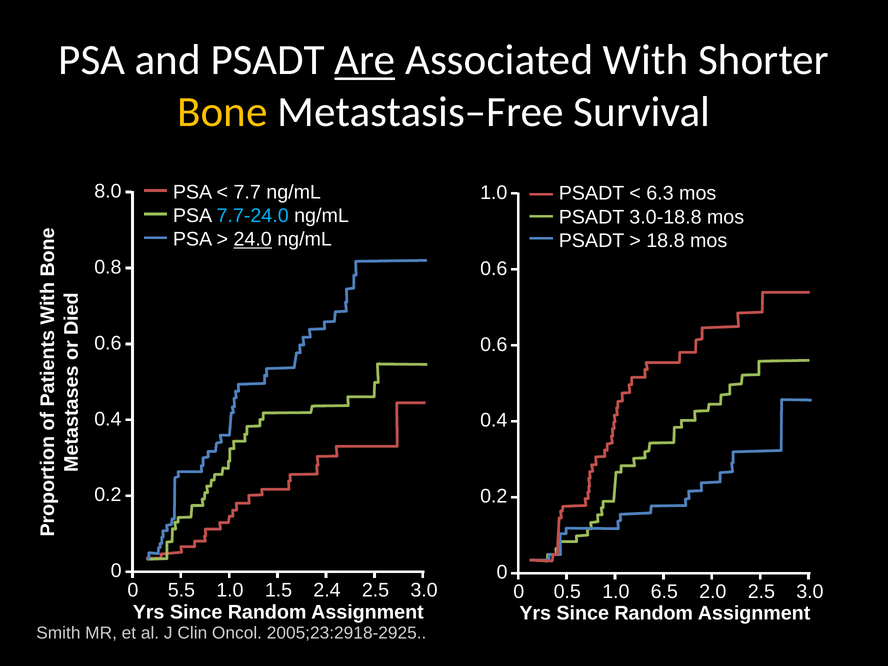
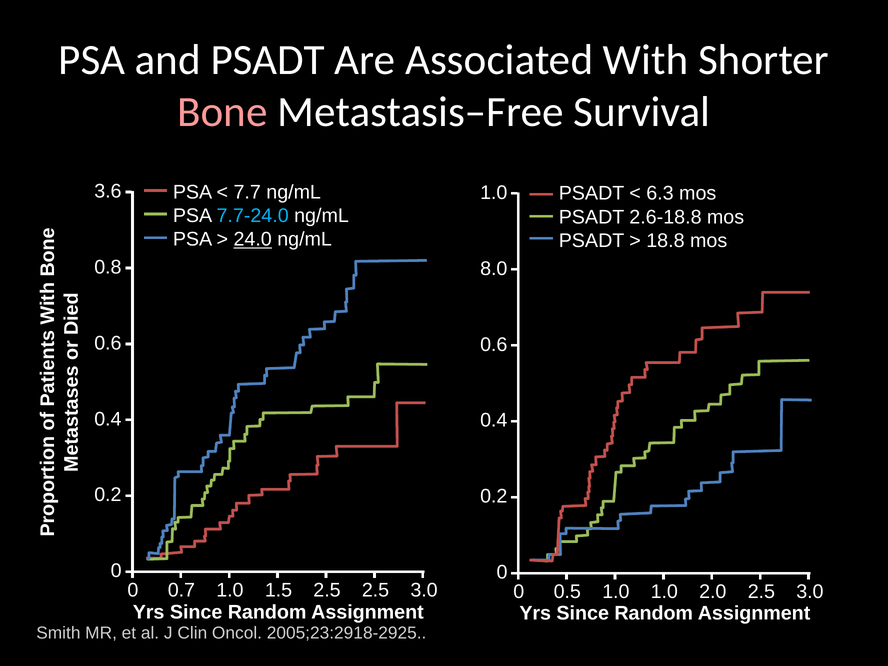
Are underline: present -> none (365, 60)
Bone colour: yellow -> pink (222, 112)
8.0: 8.0 -> 3.6 (108, 191)
3.0-18.8: 3.0-18.8 -> 2.6-18.8 (665, 217)
0.6: 0.6 -> 8.0 (494, 269)
5.5: 5.5 -> 0.7 (181, 590)
1.5 2.4: 2.4 -> 2.5 (327, 590)
1.0 6.5: 6.5 -> 1.0 (664, 592)
